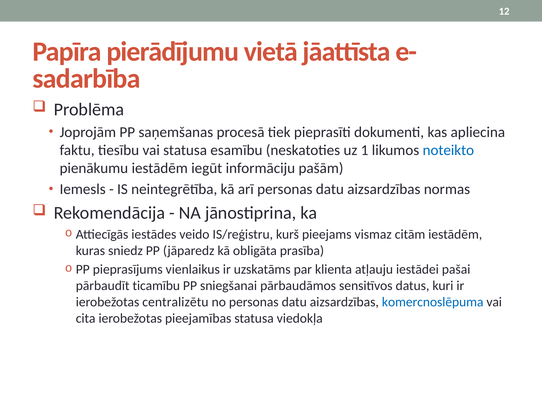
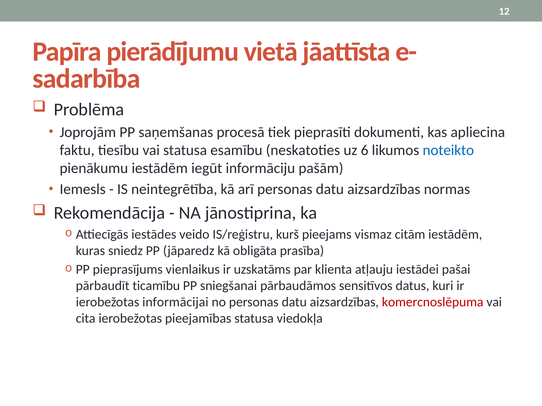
1: 1 -> 6 (365, 150)
centralizētu: centralizētu -> informācijai (175, 302)
komercnoslēpuma colour: blue -> red (433, 302)
